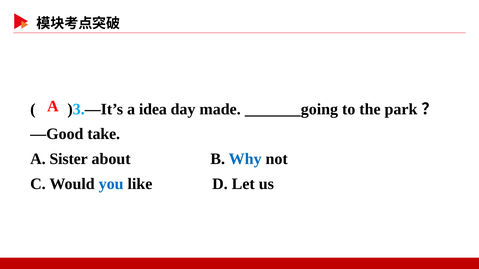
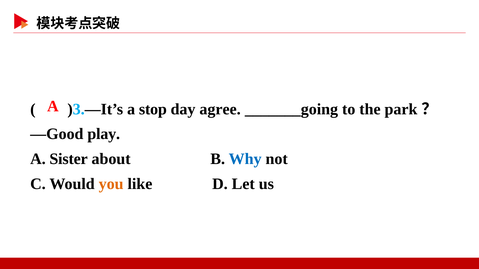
idea: idea -> stop (153, 109)
made: made -> agree (220, 109)
take: take -> play (104, 134)
you colour: blue -> orange (111, 184)
